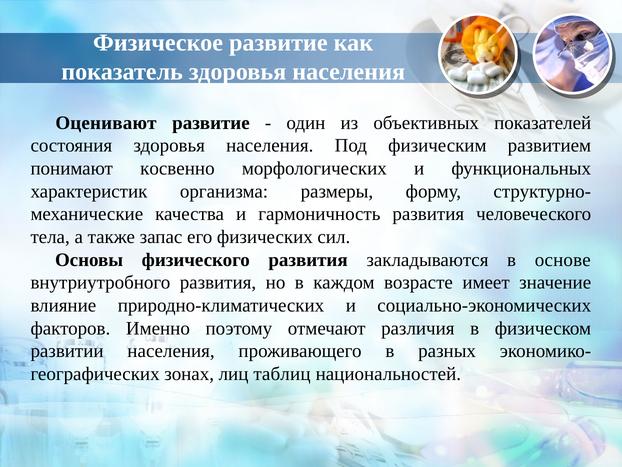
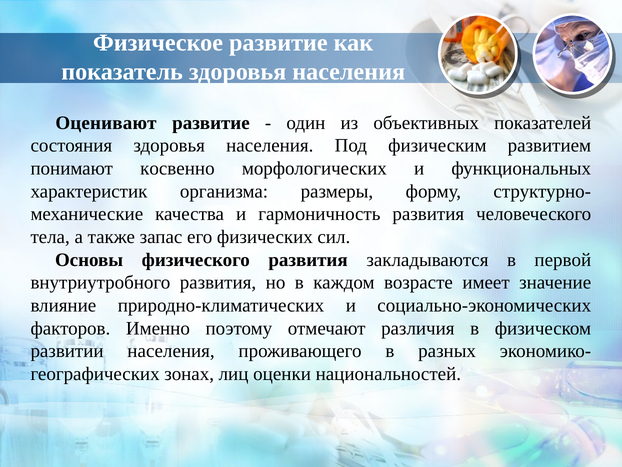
основе: основе -> первой (563, 260)
таблиц: таблиц -> оценки (282, 374)
